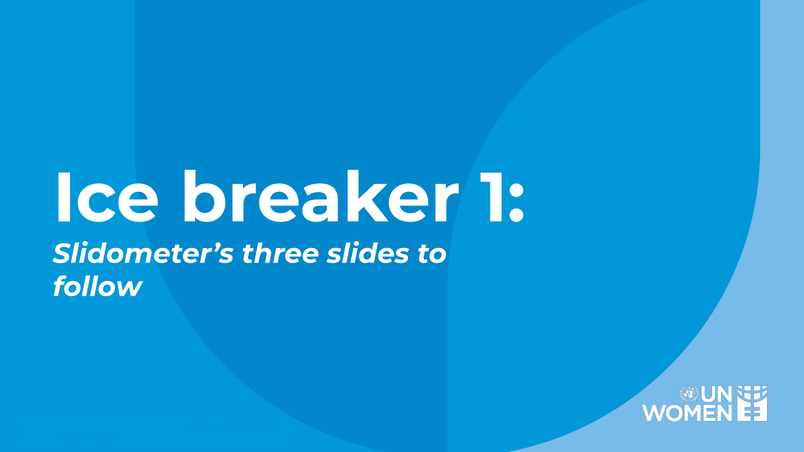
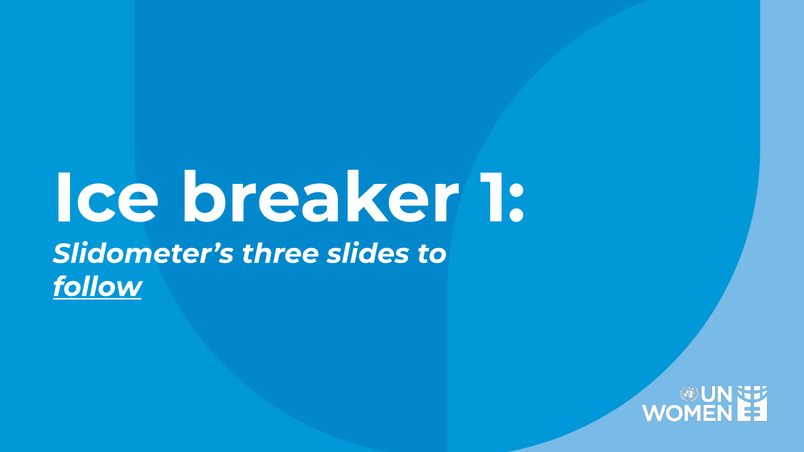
follow underline: none -> present (97, 287)
